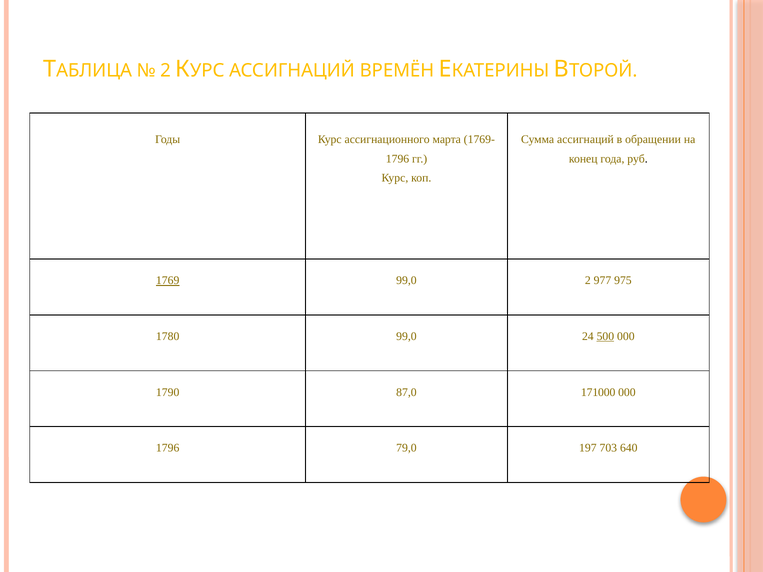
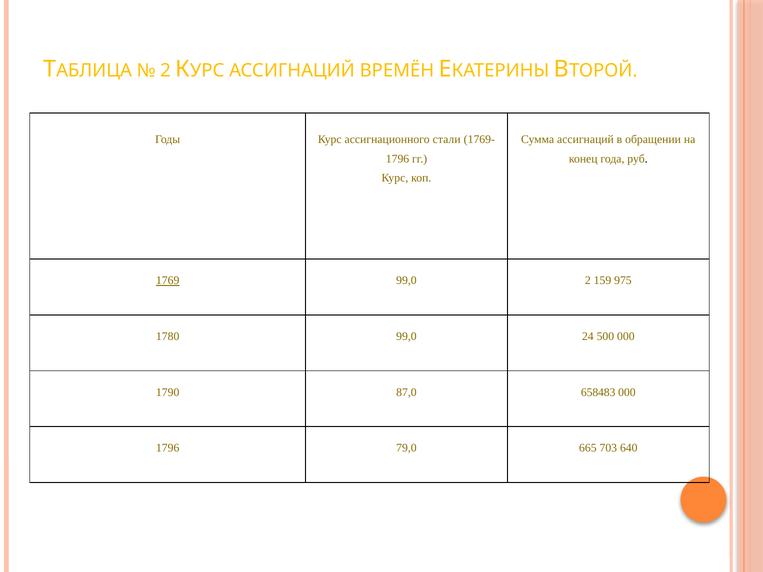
марта: марта -> стали (447, 139)
977: 977 -> 159 (602, 281)
500 underline: present -> none (605, 336)
171000: 171000 -> 658483 (598, 392)
197: 197 -> 665 (588, 448)
